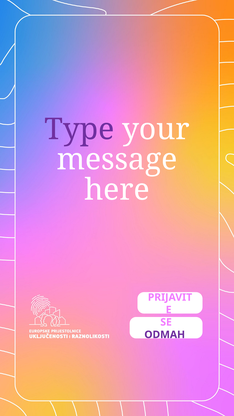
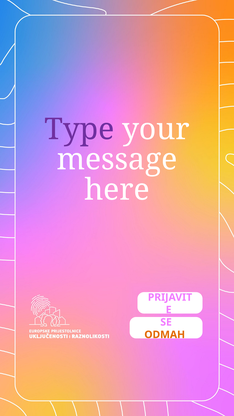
ODMAH colour: purple -> orange (165, 335)
